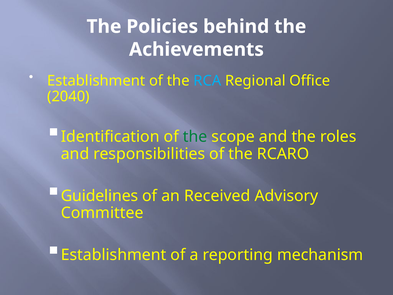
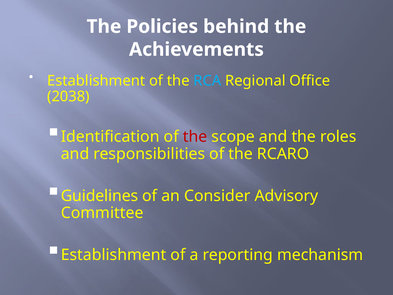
2040: 2040 -> 2038 (68, 97)
the colour: green -> red (195, 137)
Received: Received -> Consider (217, 196)
